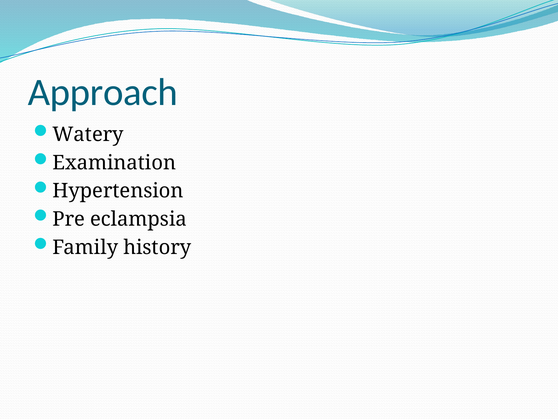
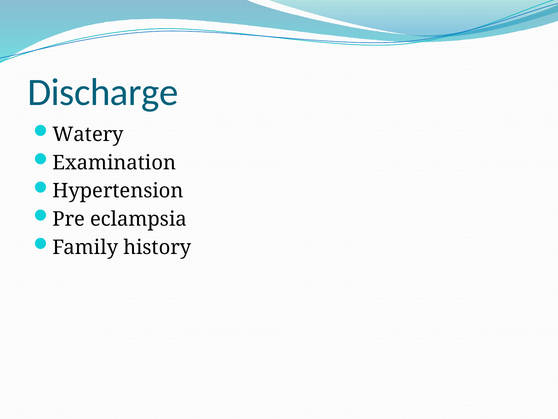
Approach: Approach -> Discharge (103, 92)
